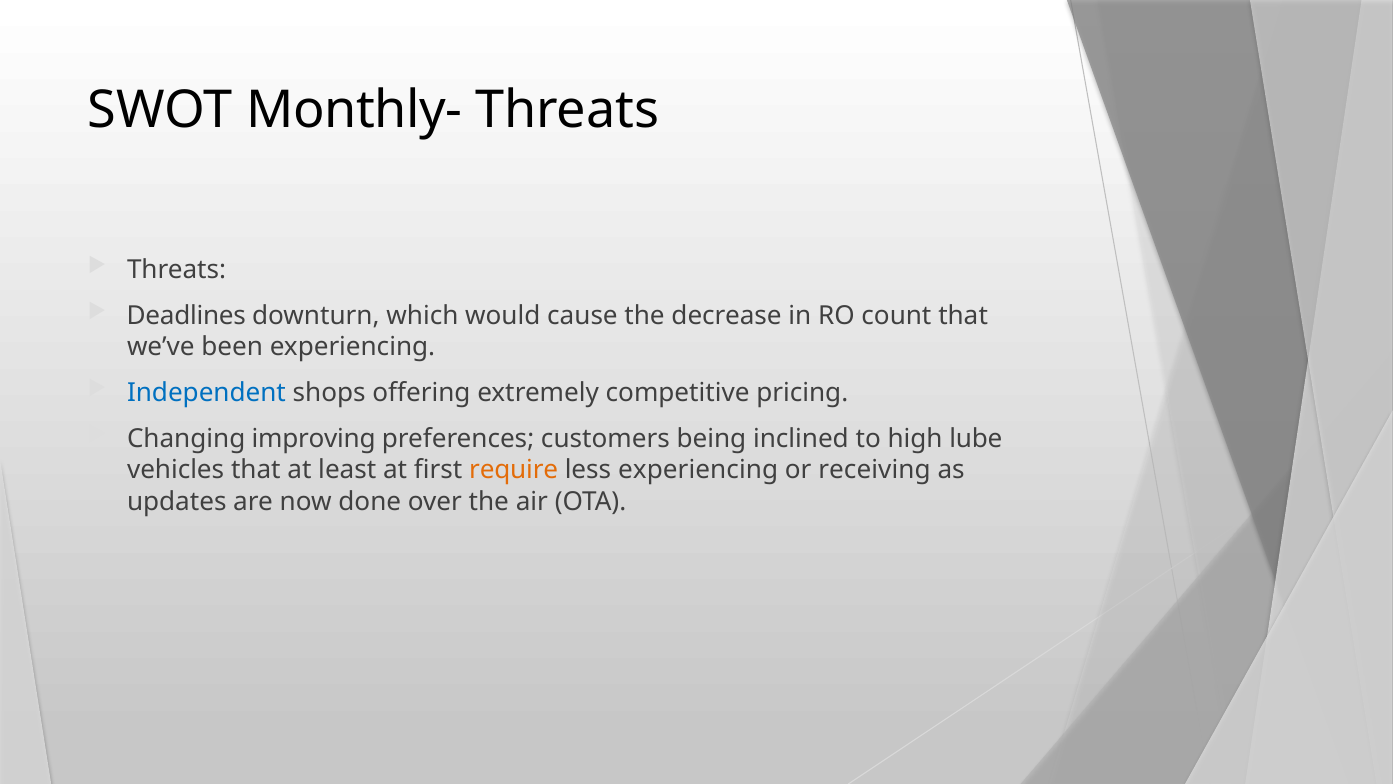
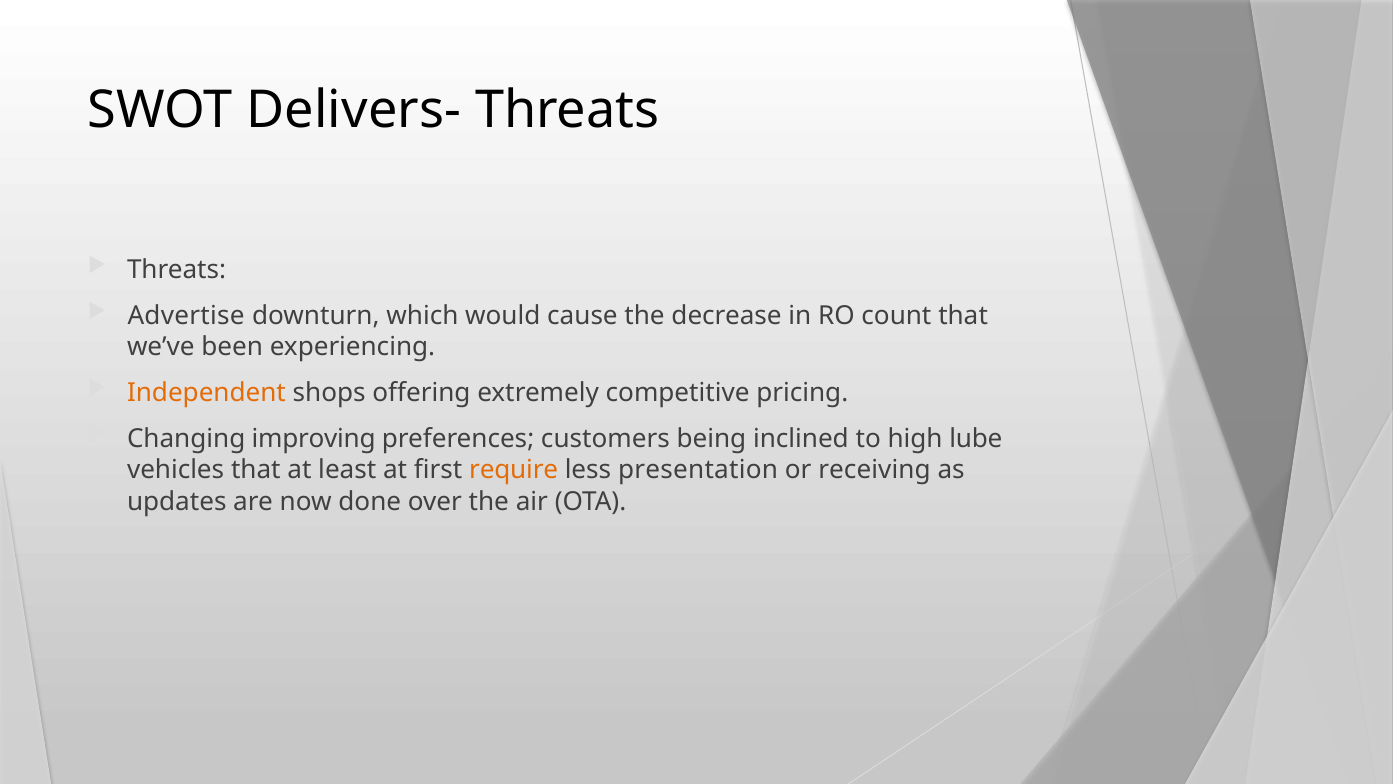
Monthly-: Monthly- -> Delivers- (354, 110)
Deadlines: Deadlines -> Advertise (186, 315)
Independent colour: blue -> orange (206, 393)
less experiencing: experiencing -> presentation (698, 470)
